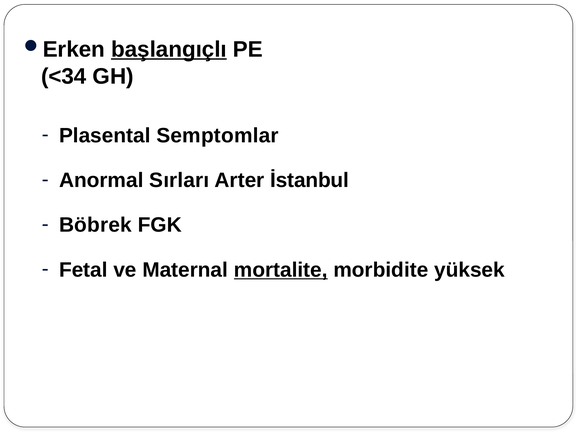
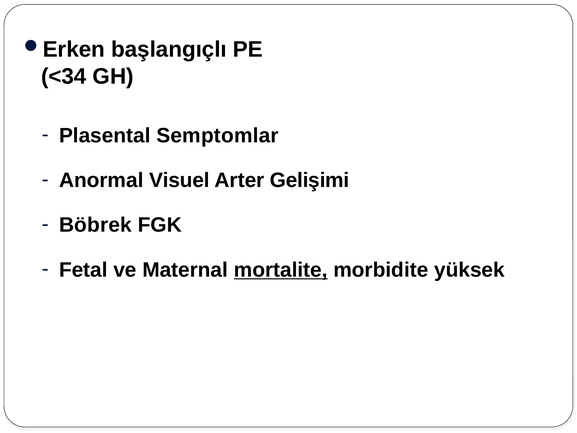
başlangıçlı underline: present -> none (169, 49)
Sırları: Sırları -> Visuel (179, 180)
İstanbul: İstanbul -> Gelişimi (310, 180)
